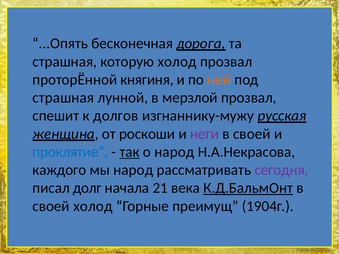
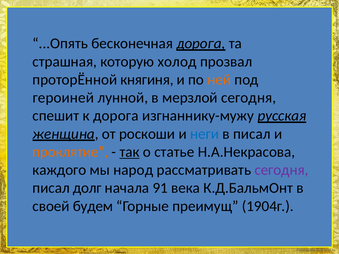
страшная: страшная -> героиней (63, 98)
мерзлой прозвал: прозвал -> сегодня (249, 98)
к долгов: долгов -> дорога (116, 116)
неги colour: purple -> blue (205, 134)
своей: своей -> писал (252, 134)
проклятие colour: blue -> orange (70, 152)
о народ: народ -> статье (174, 152)
21: 21 -> 91 (160, 188)
К.Д.БальмОнт underline: present -> none (248, 188)
своей холод: холод -> будем (93, 206)
